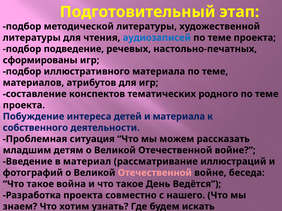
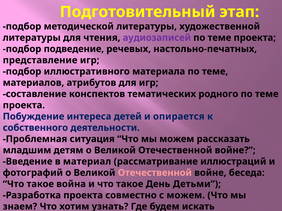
аудиозаписей colour: blue -> purple (157, 38)
сформированы: сформированы -> представление (40, 60)
и материала: материала -> опирается (179, 117)
Ведётся: Ведётся -> Детьми (197, 184)
с нашего: нашего -> можем (186, 196)
